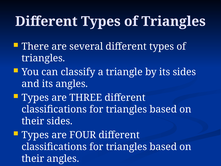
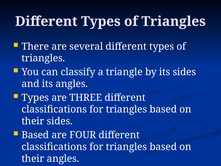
Types: Types -> Based (35, 135)
